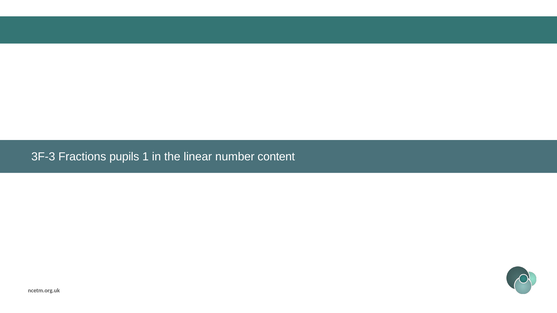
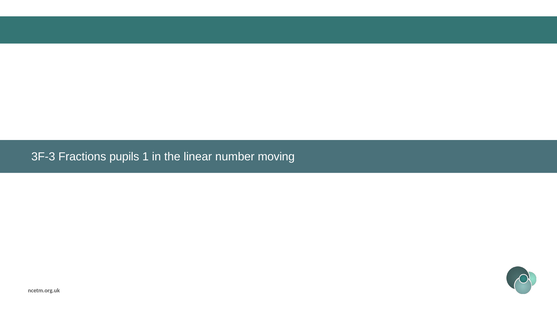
content: content -> moving (276, 157)
